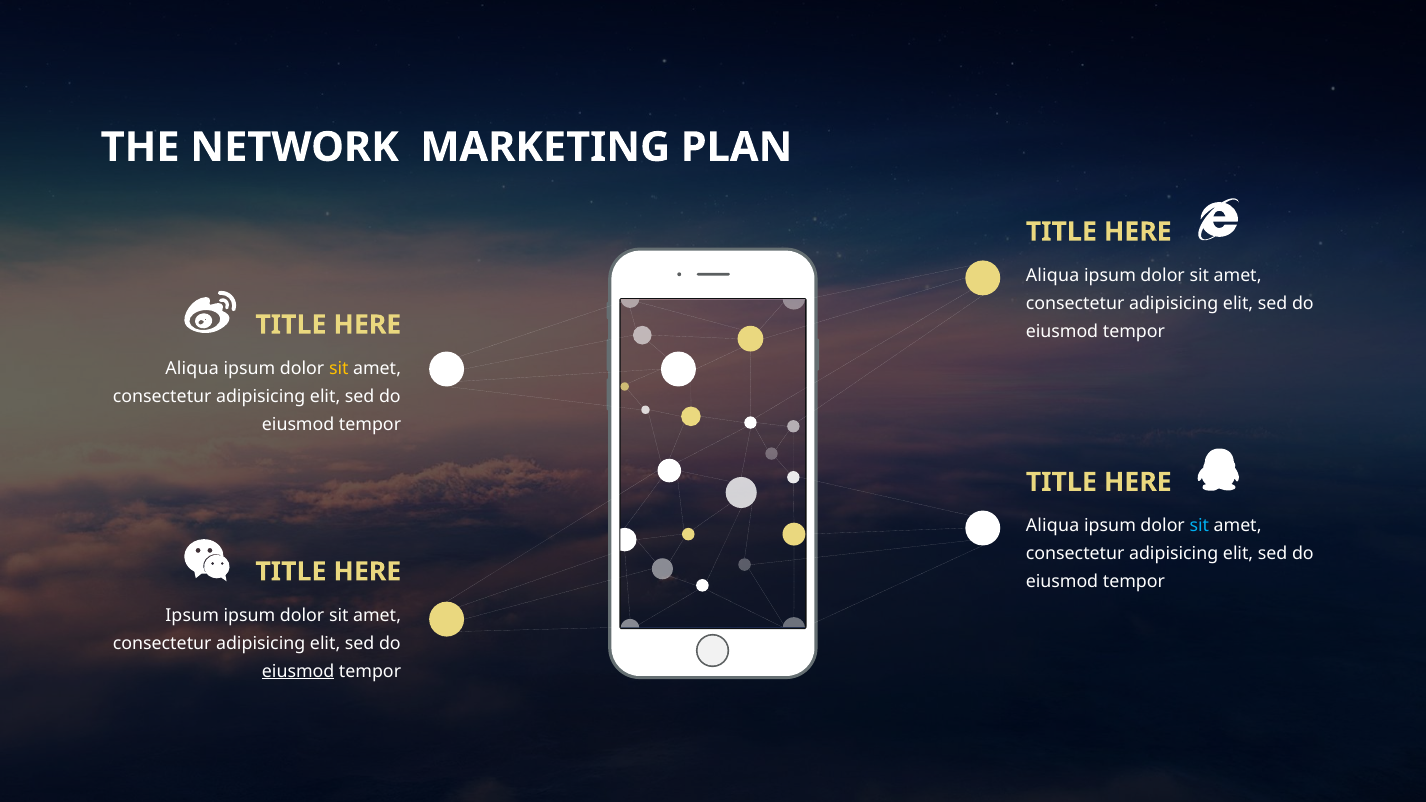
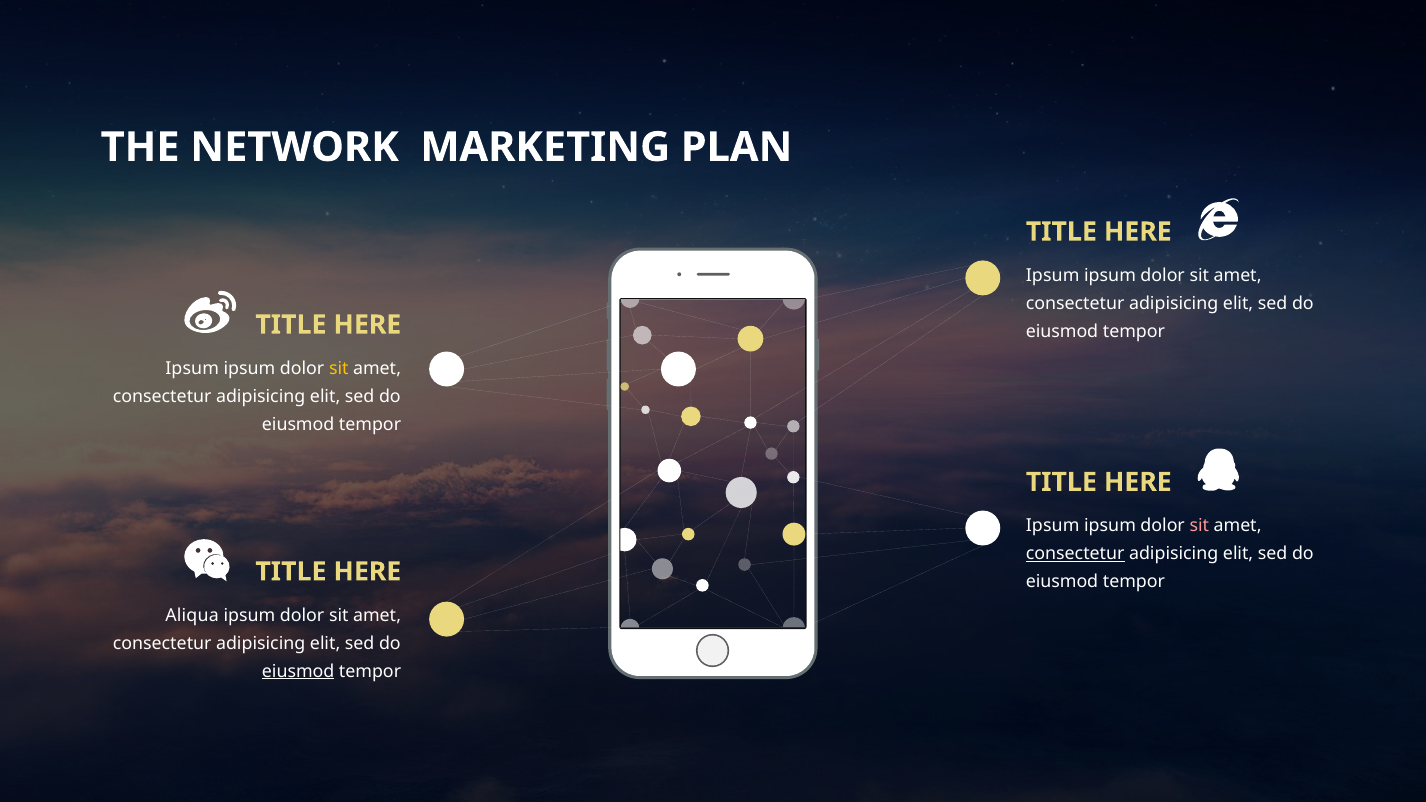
Aliqua: Aliqua -> Ipsum (1053, 276)
Aliqua: Aliqua -> Ipsum (192, 369)
Aliqua: Aliqua -> Ipsum (1053, 526)
sit colour: light blue -> pink (1199, 526)
consectetur underline: none -> present (1075, 554)
Ipsum: Ipsum -> Aliqua (192, 616)
